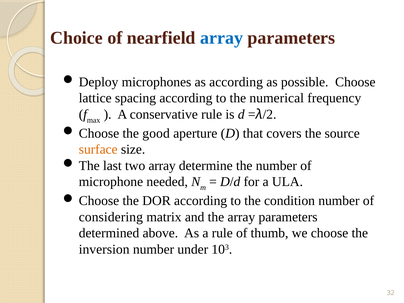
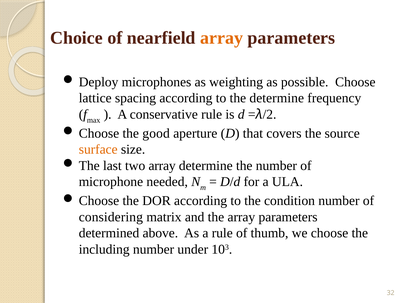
array colour: blue -> orange (222, 38)
as according: according -> weighting (236, 82)
the numerical: numerical -> determine (277, 98)
inversion: inversion -> including (104, 249)
